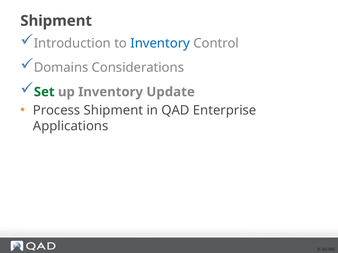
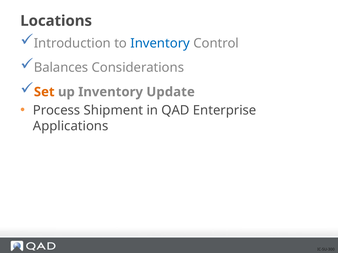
Shipment: Shipment -> Locations (56, 21)
Domains: Domains -> Balances (61, 68)
Set colour: green -> orange (44, 92)
